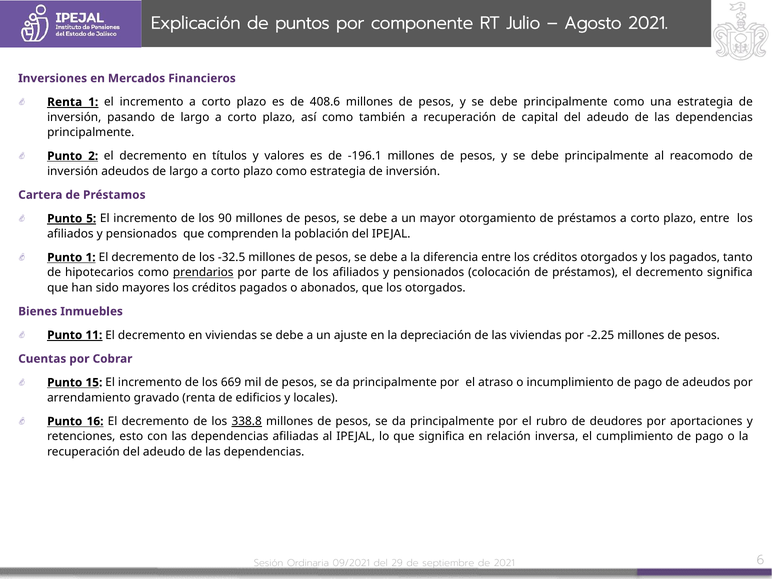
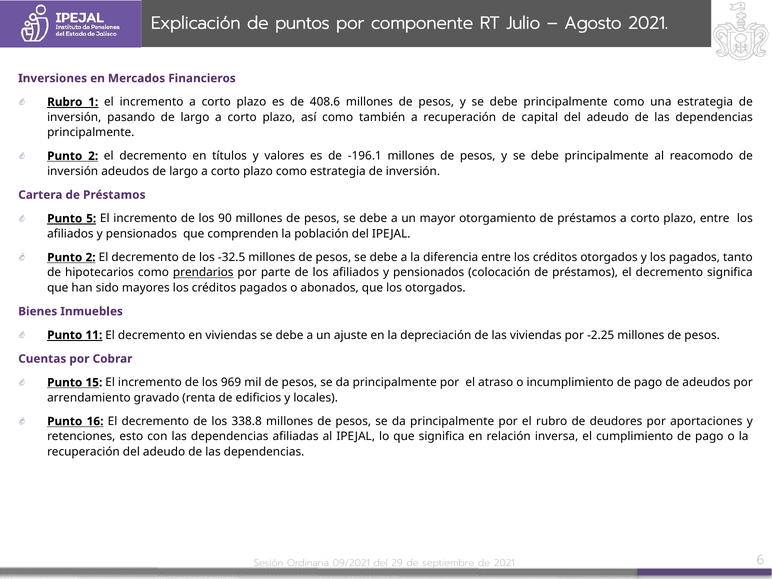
Renta: Renta -> Rubro (65, 102)
1: 1 -> 2 (91, 257)
669: 669 -> 969 (231, 383)
338.8 underline: present -> none (247, 421)
